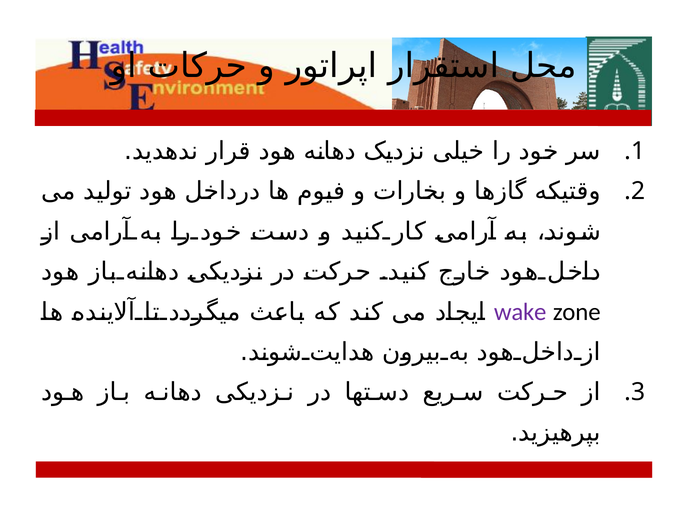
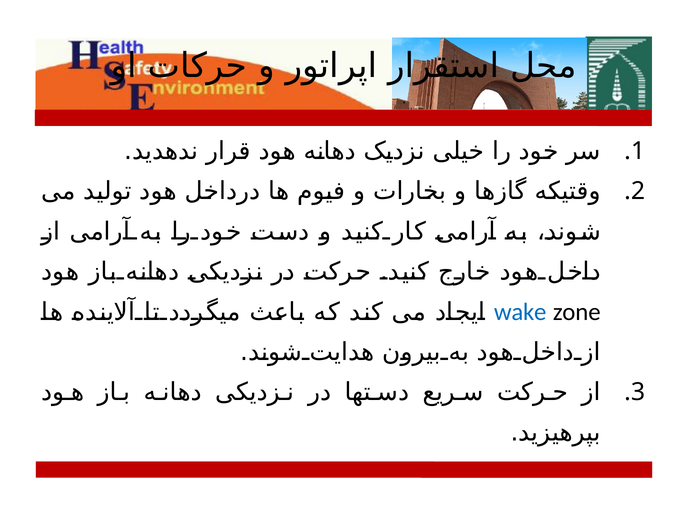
wake colour: purple -> blue (520, 312)
